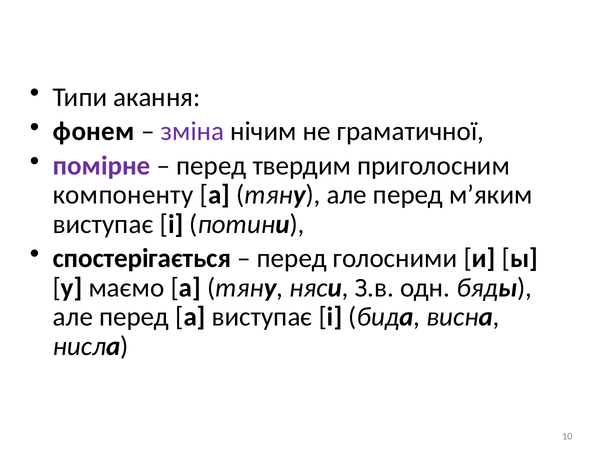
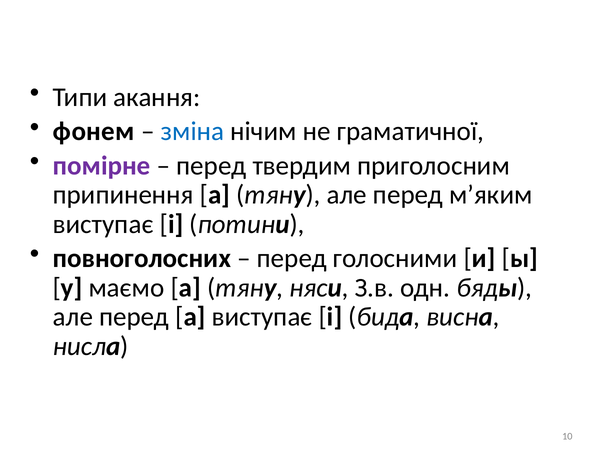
зміна colour: purple -> blue (192, 131)
компоненту: компоненту -> припинення (123, 195)
спостерігається: спостерігається -> повноголосних (142, 258)
